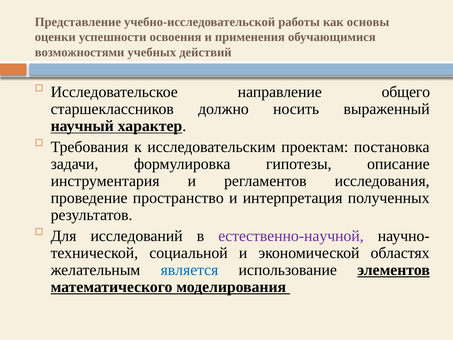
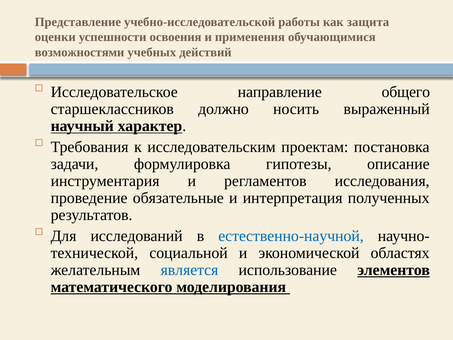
основы: основы -> защита (368, 22)
пространство: пространство -> обязательные (178, 198)
естественно-научной colour: purple -> blue (291, 236)
